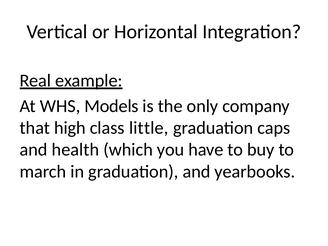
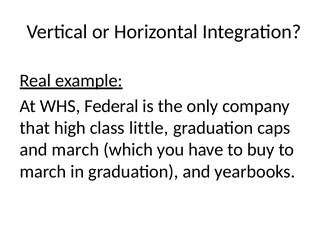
Models: Models -> Federal (112, 106)
and health: health -> march (75, 150)
